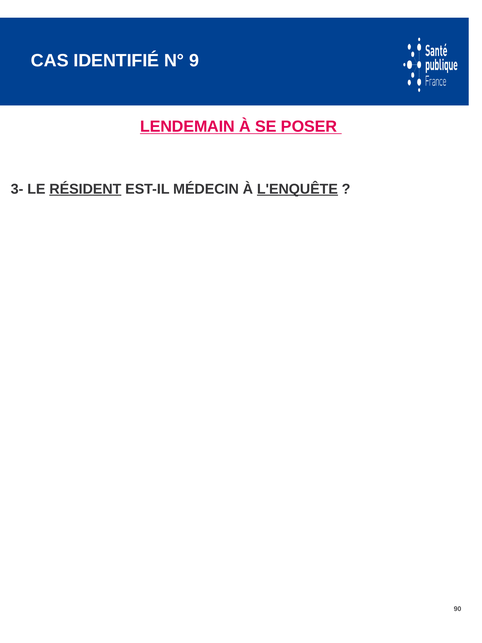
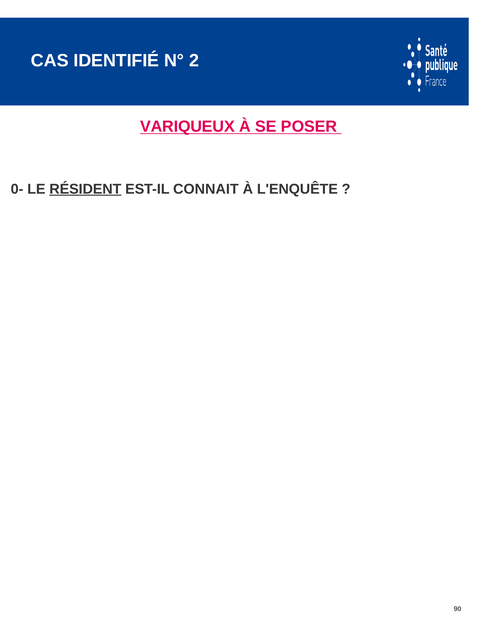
9: 9 -> 2 (194, 60)
LENDEMAIN: LENDEMAIN -> VARIQUEUX (187, 127)
3-: 3- -> 0- (17, 189)
MÉDECIN: MÉDECIN -> CONNAIT (206, 189)
L'ENQUÊTE underline: present -> none (297, 189)
